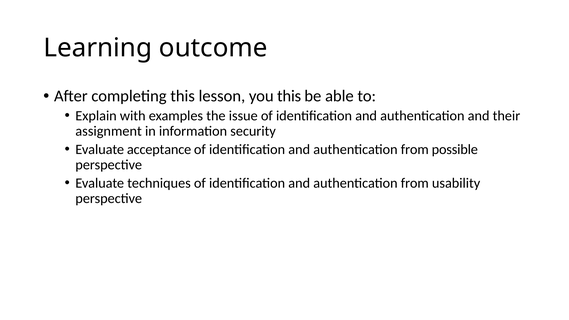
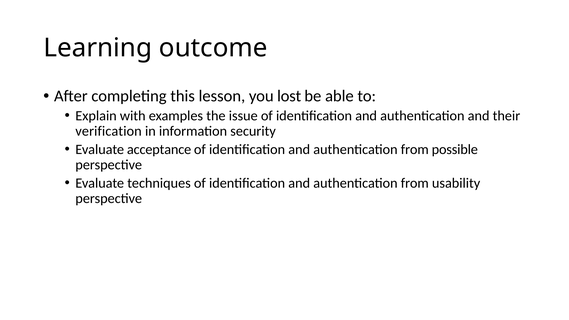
you this: this -> lost (289, 96)
assignment: assignment -> verification (109, 131)
